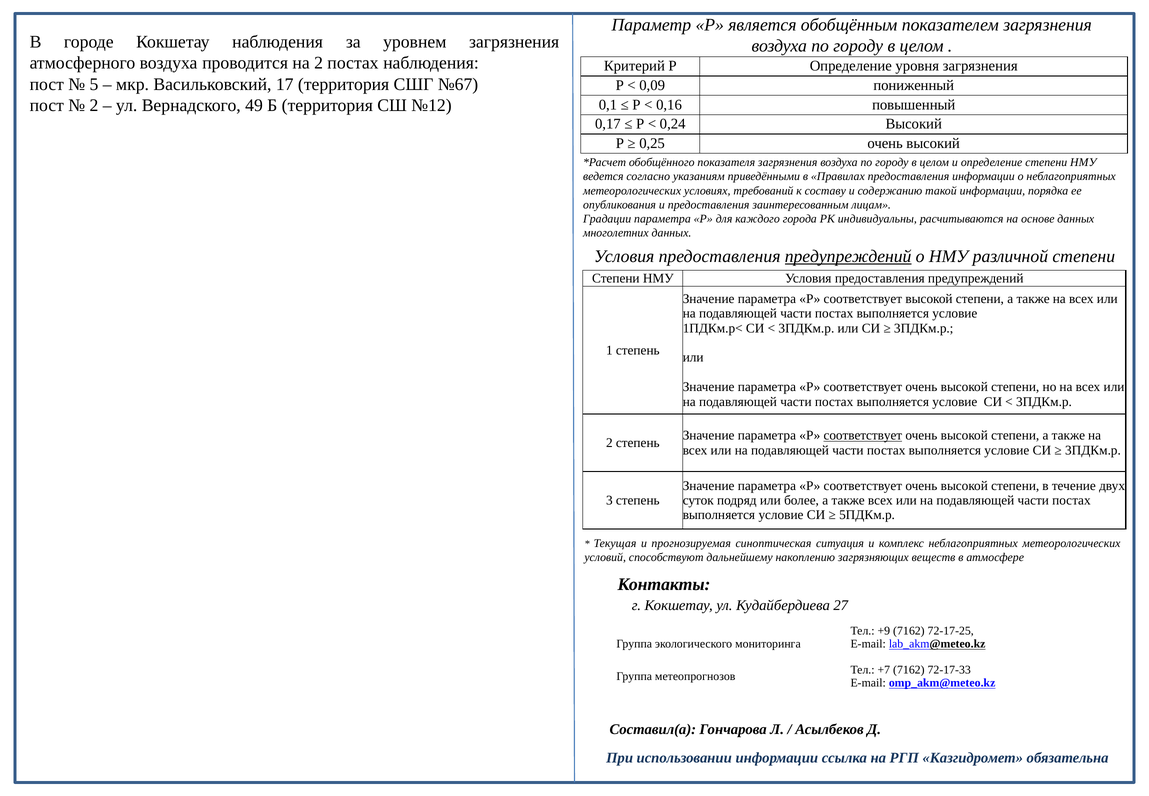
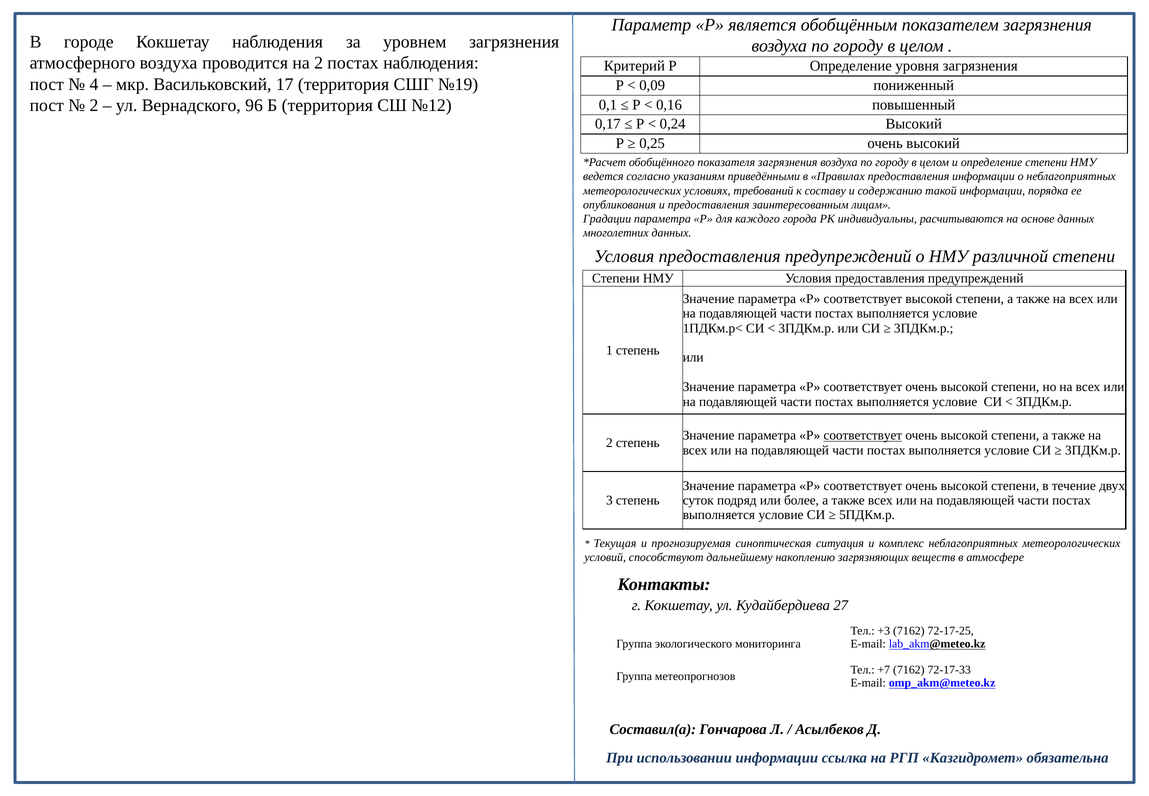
5: 5 -> 4 (94, 84)
№67: №67 -> №19 (458, 84)
49: 49 -> 96 (254, 105)
предупреждений underline: present -> none (848, 256)
+9: +9 -> +3 (884, 630)
